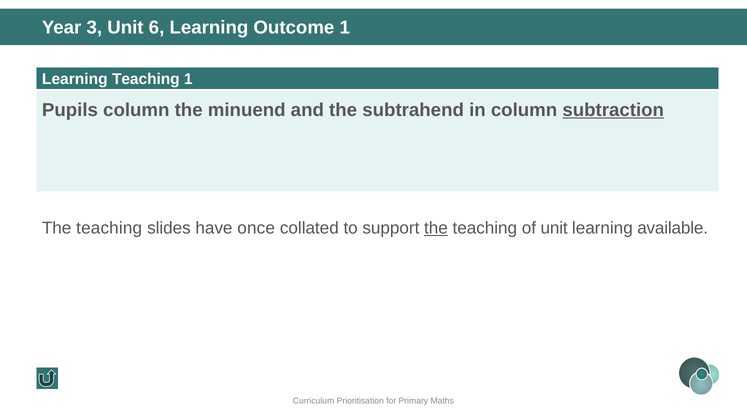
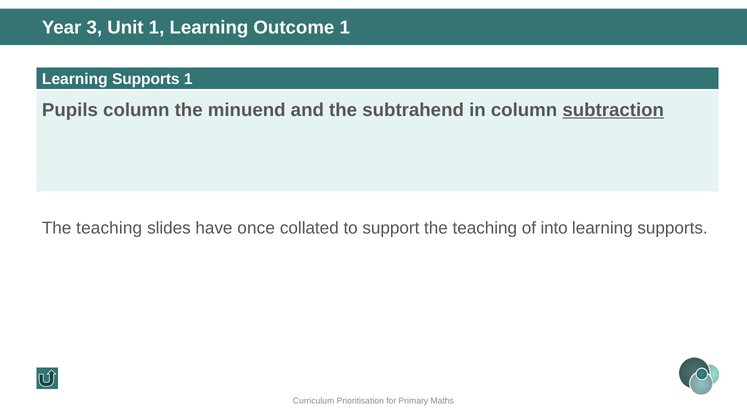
Unit 6: 6 -> 1 (157, 28)
Teaching: Teaching -> Supports (146, 79)
the underline: present -> none (436, 228)
of unit: unit -> into (554, 228)
available: available -> supports (673, 228)
